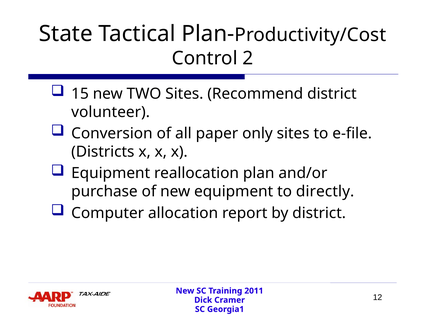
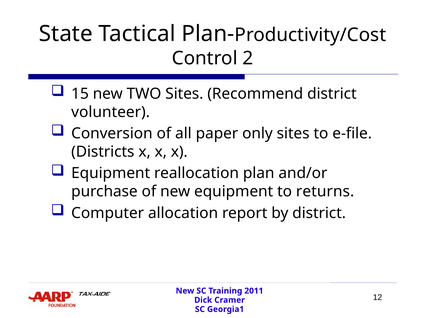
directly: directly -> returns (325, 192)
